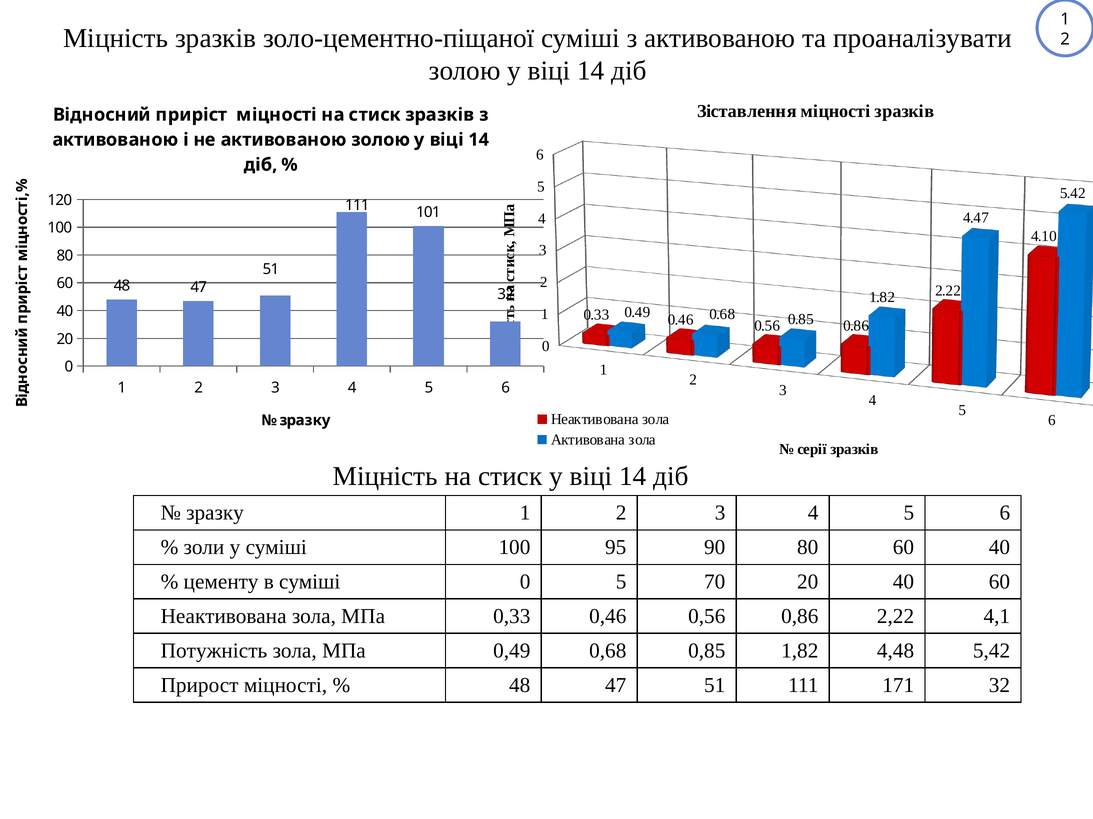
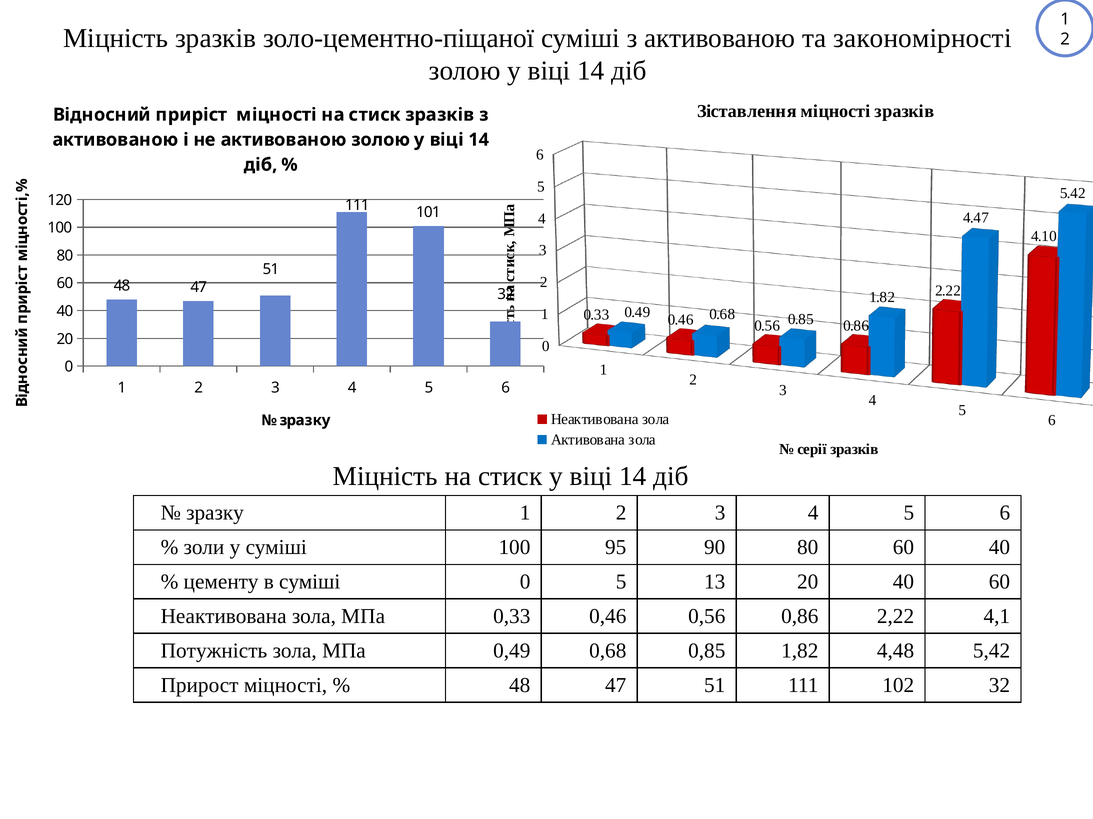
проаналізувати: проаналізувати -> закономірності (922, 38)
70: 70 -> 13 (715, 582)
171: 171 -> 102 (898, 686)
